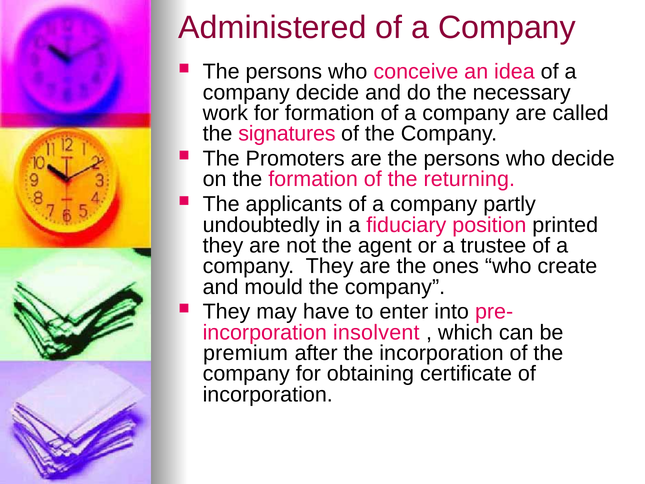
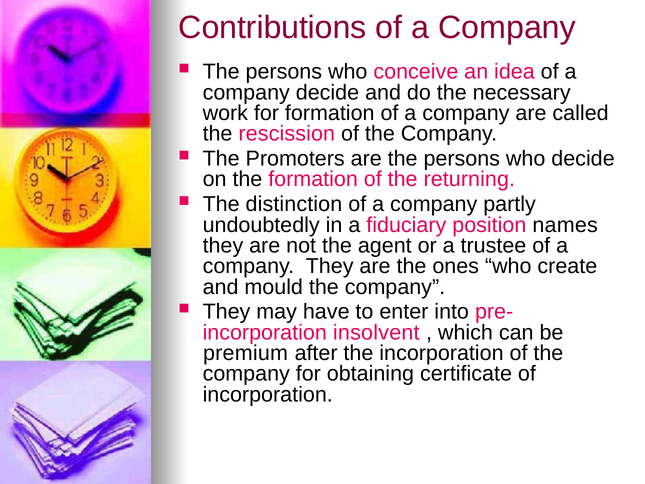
Administered: Administered -> Contributions (273, 28)
signatures: signatures -> rescission (287, 134)
applicants: applicants -> distinction (294, 204)
printed: printed -> names (565, 225)
